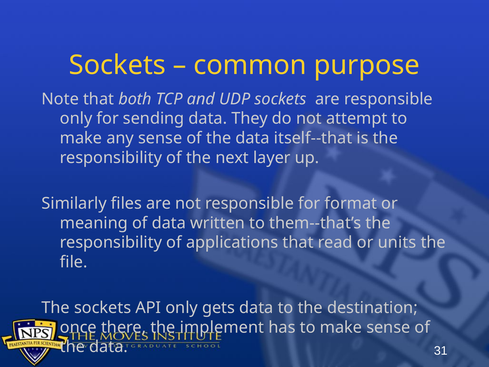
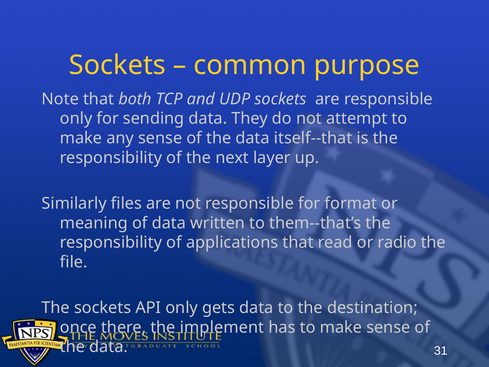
units: units -> radio (397, 242)
